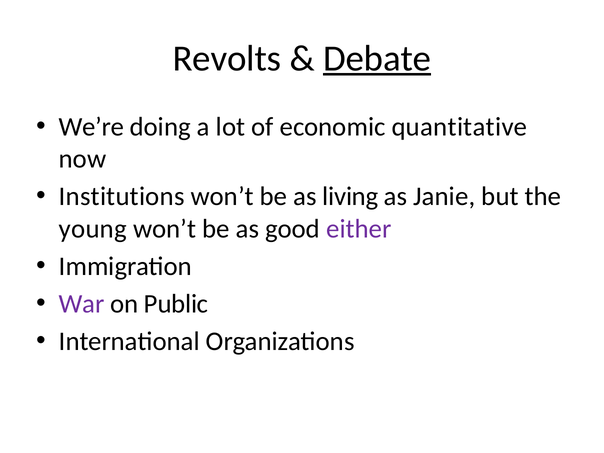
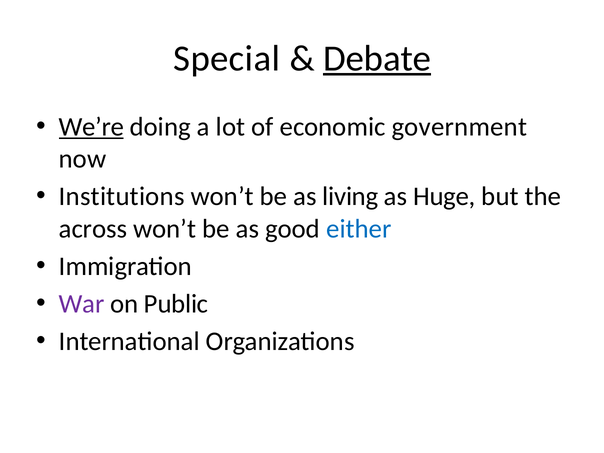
Revolts: Revolts -> Special (227, 58)
We’re underline: none -> present (91, 127)
quantitative: quantitative -> government (459, 127)
Janie: Janie -> Huge (444, 197)
young: young -> across (93, 229)
either colour: purple -> blue (359, 229)
